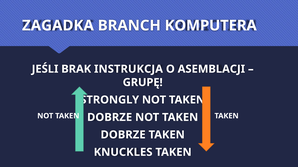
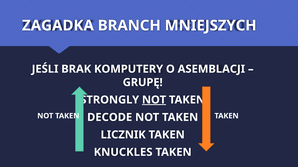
KOMPUTERA: KOMPUTERA -> MNIEJSZYCH (211, 26)
INSTRUKCJA: INSTRUKCJA -> KOMPUTERY (129, 69)
NOT underline: none -> present (154, 100)
DOBRZE: DOBRZE -> DECODE (110, 118)
DOBRZE: DOBRZE -> LICZNIK (123, 135)
